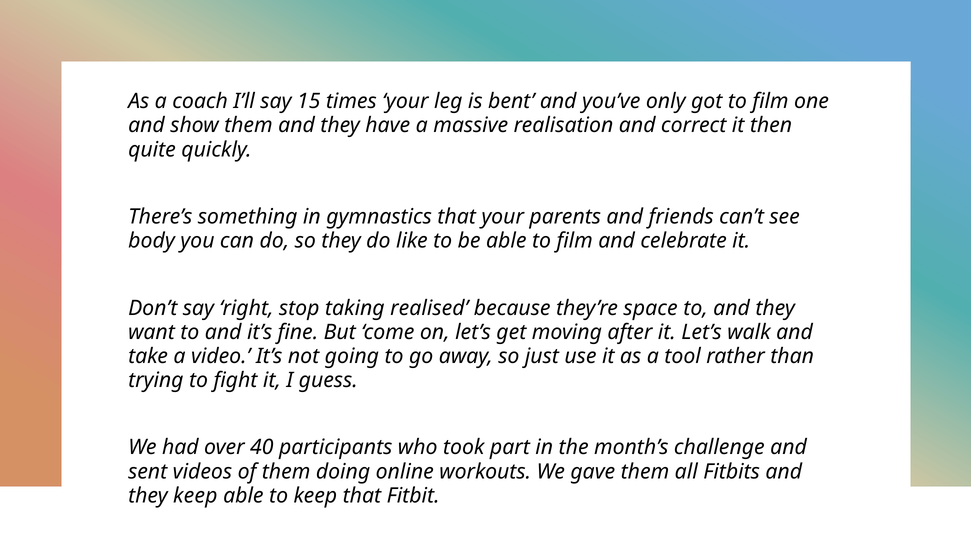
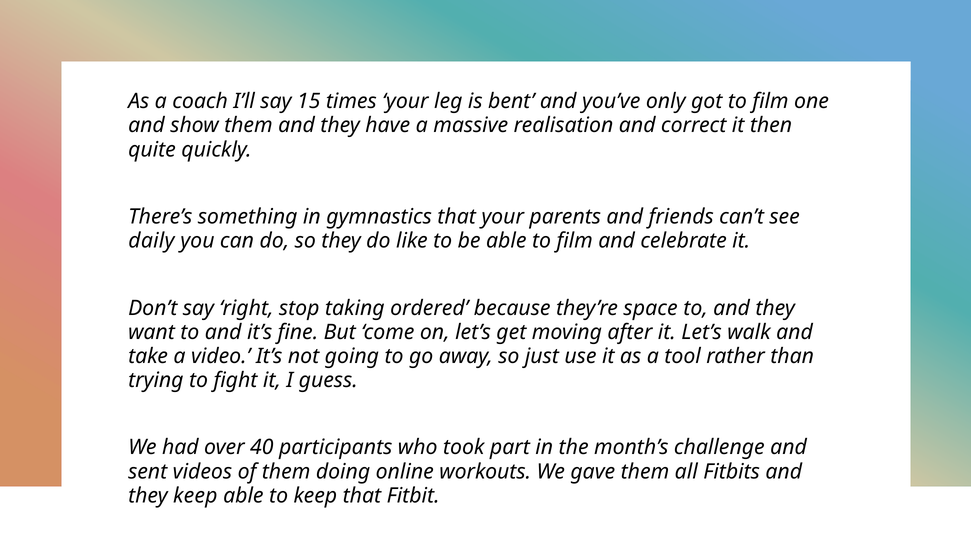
body: body -> daily (151, 241)
realised: realised -> ordered (429, 308)
